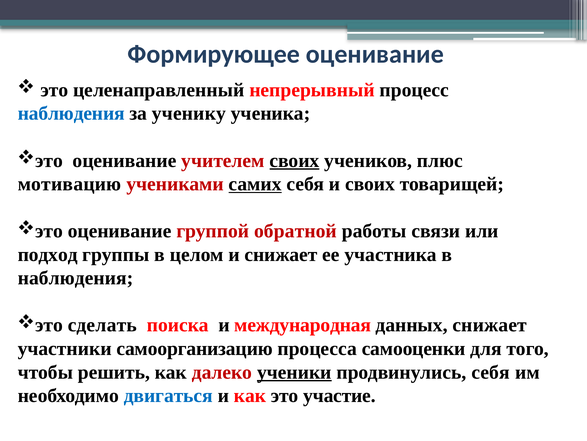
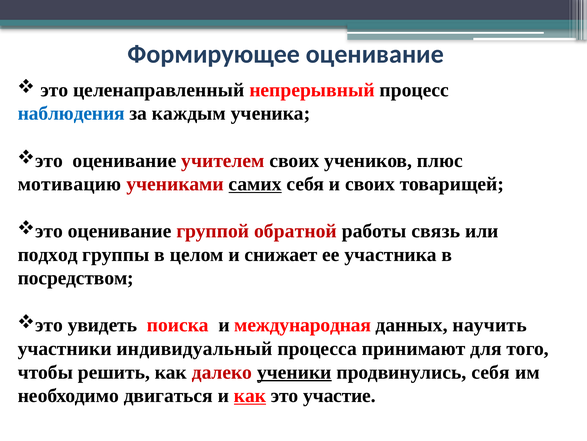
ученику: ученику -> каждым (189, 113)
своих underline: present -> none (294, 160)
связи: связи -> связь (436, 231)
наблюдения: наблюдения -> посредством (76, 278)
сделать: сделать -> увидеть (102, 325)
данных снижает: снижает -> научить (490, 325)
самоорганизацию: самоорганизацию -> индивидуальный (194, 348)
самооценки: самооценки -> принимают (414, 348)
двигаться colour: blue -> black (168, 395)
как underline: none -> present (250, 395)
